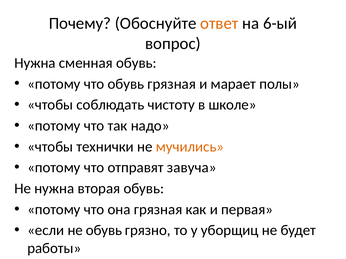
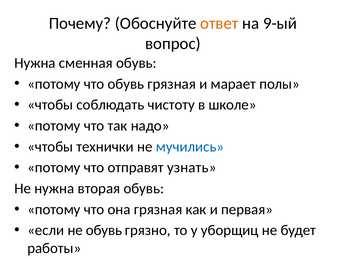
6-ый: 6-ый -> 9-ый (280, 23)
мучились colour: orange -> blue (190, 147)
завуча: завуча -> узнать (192, 168)
